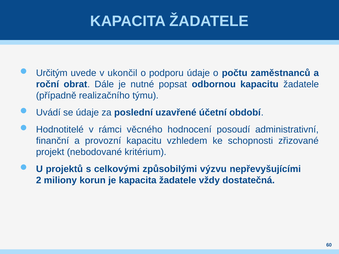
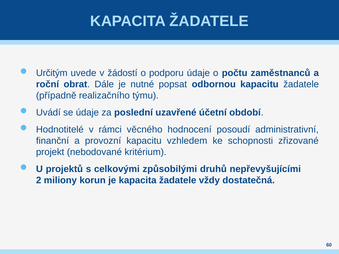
ukončil: ukončil -> žádostí (122, 73)
výzvu: výzvu -> druhů (213, 169)
